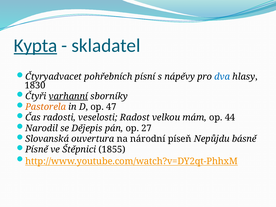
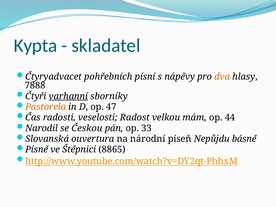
Kypta underline: present -> none (35, 46)
dva colour: blue -> orange (222, 77)
1830: 1830 -> 7888 (35, 86)
Dějepis: Dějepis -> Českou (87, 128)
27: 27 -> 33 (146, 128)
1855: 1855 -> 8865 (112, 150)
